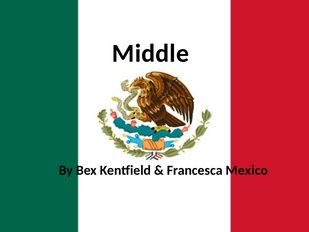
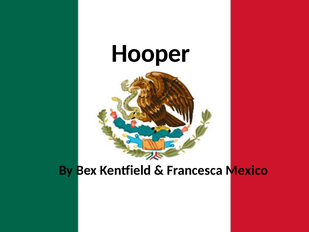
Middle: Middle -> Hooper (151, 53)
